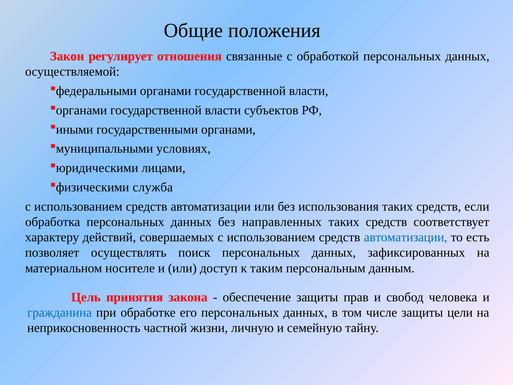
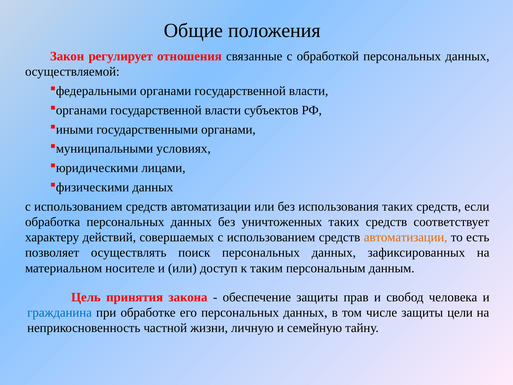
служба: служба -> данных (153, 187)
направленных: направленных -> уничтоженных (282, 222)
автоматизации colour: blue -> orange (406, 237)
